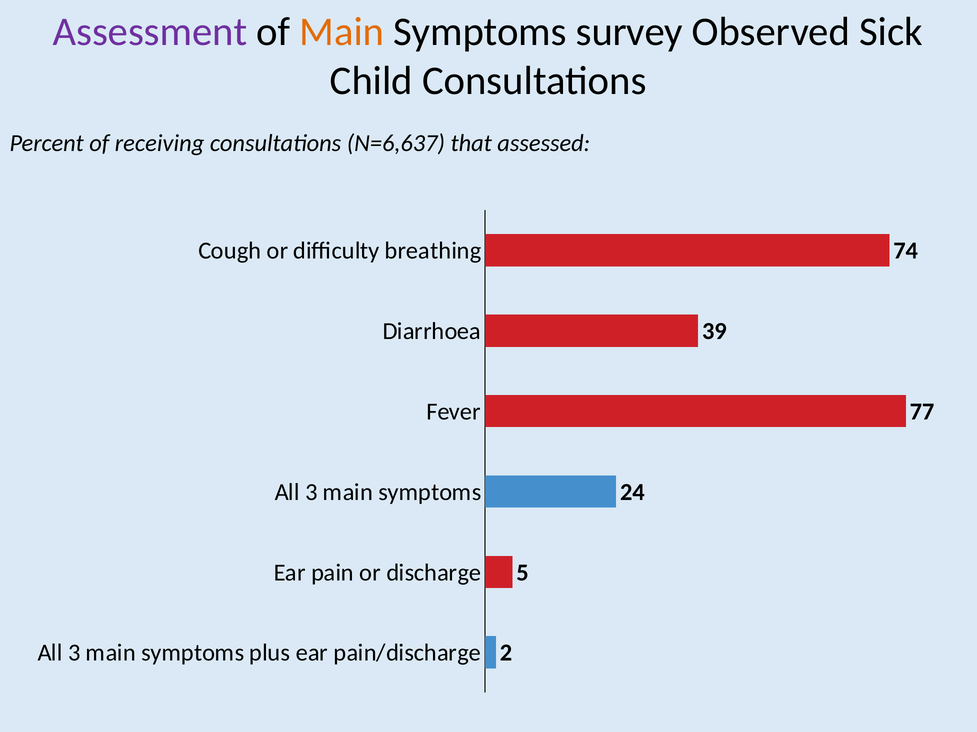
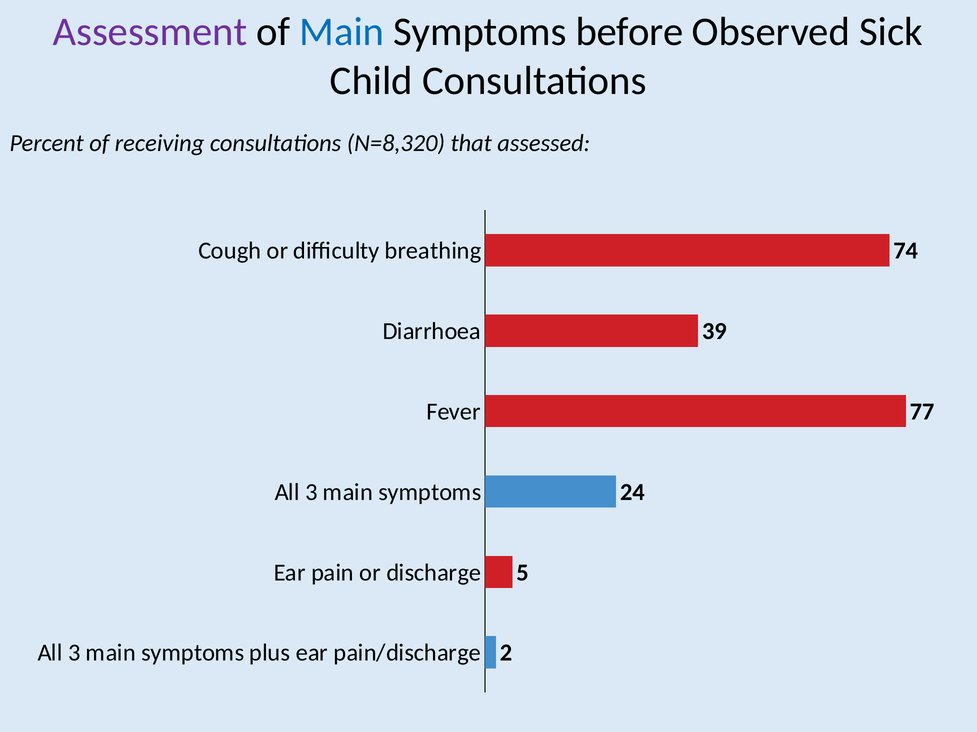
Main colour: orange -> blue (342, 32)
survey: survey -> before (629, 32)
N=6,637: N=6,637 -> N=8,320 (396, 143)
